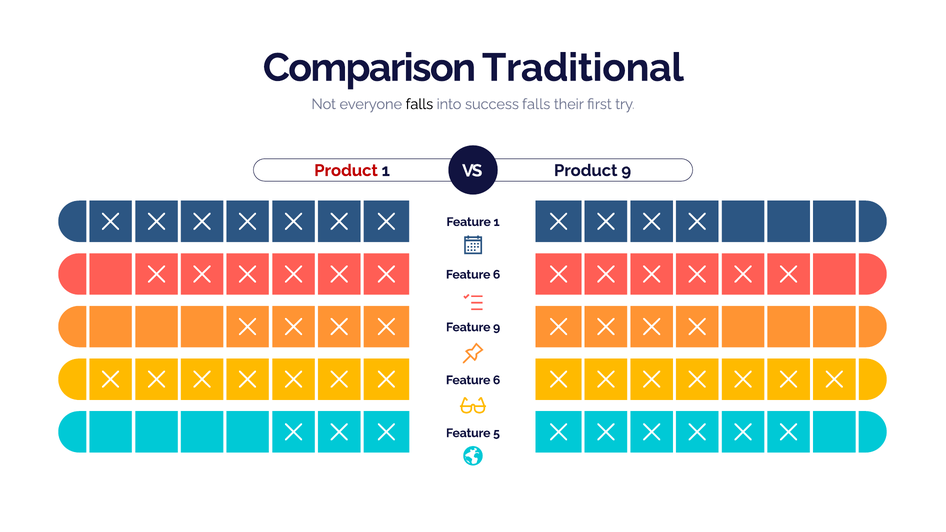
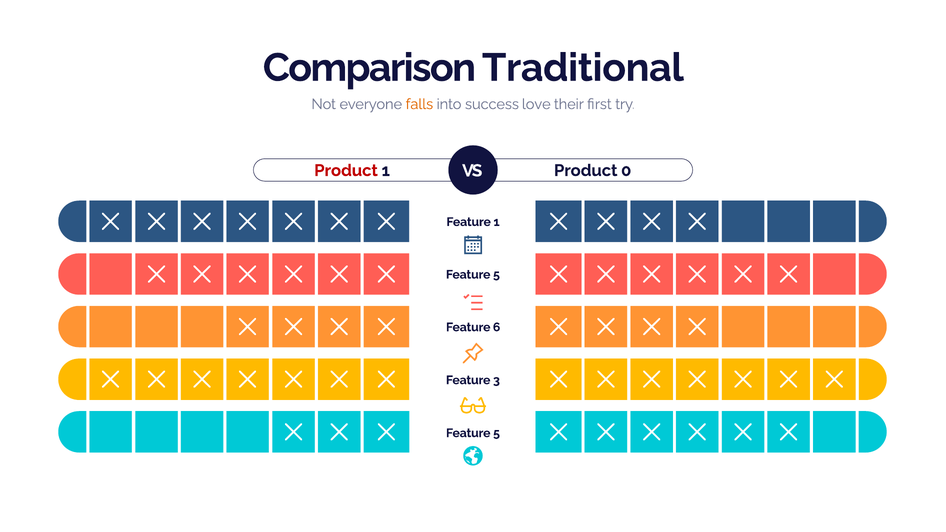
falls colour: black -> orange (419, 104)
success falls: falls -> love (536, 104)
Product 9: 9 -> 0 (626, 171)
6: 6 -> 5 (496, 275)
Feature 9: 9 -> 6 (497, 327)
6: 6 -> 3 (496, 380)
